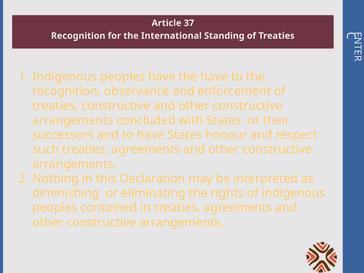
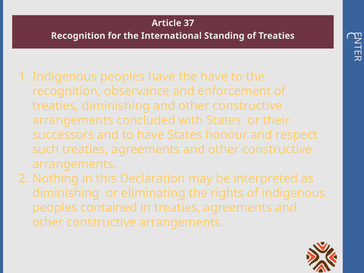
treaties constructive: constructive -> diminishing (116, 106)
